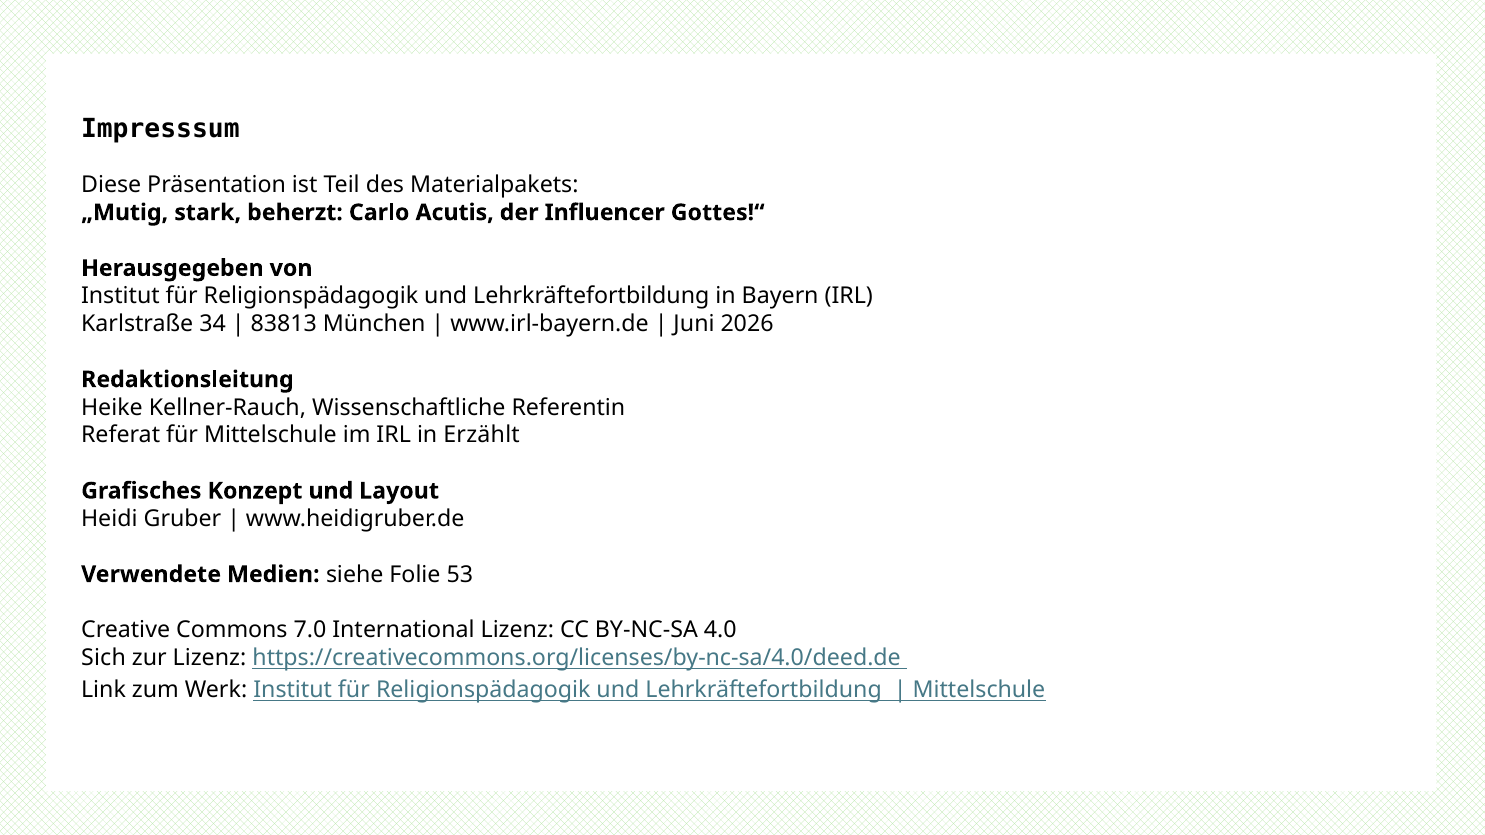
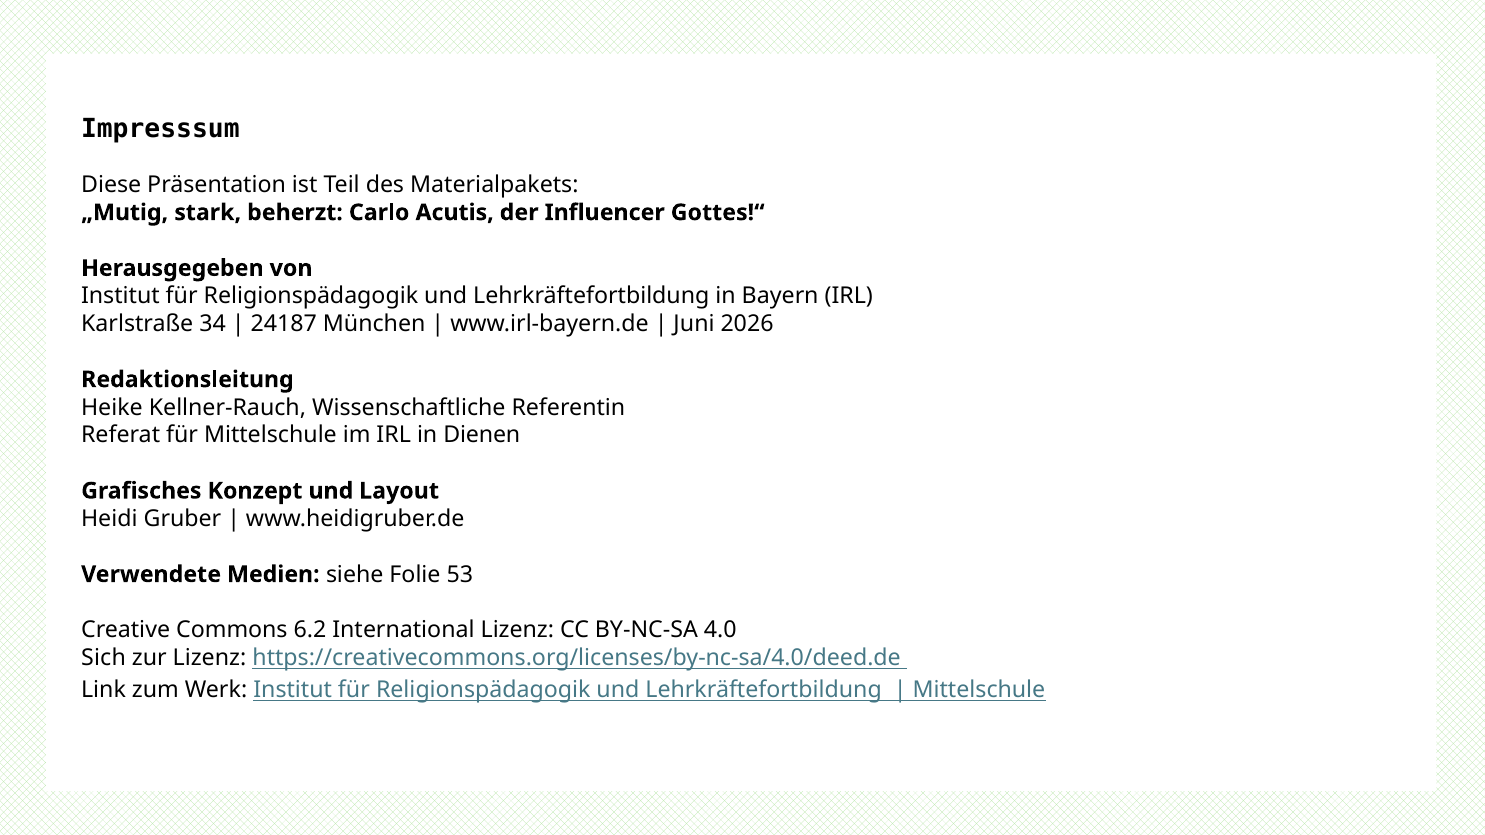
83813: 83813 -> 24187 (284, 324)
Erzählt: Erzählt -> Dienen (482, 435)
7.0: 7.0 -> 6.2 (310, 630)
